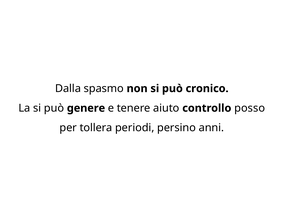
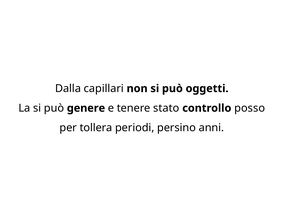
spasmo: spasmo -> capillari (104, 89)
cronico: cronico -> oggetti (207, 89)
aiuto: aiuto -> stato (166, 109)
